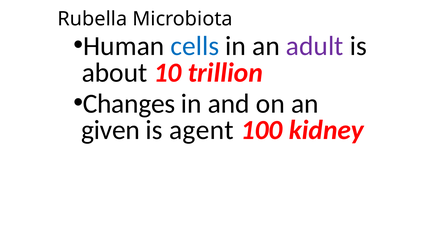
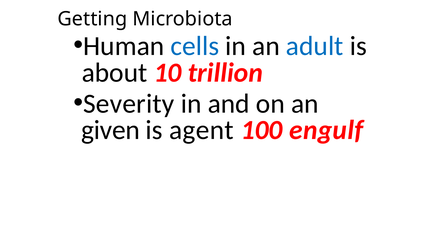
Rubella: Rubella -> Getting (92, 19)
adult colour: purple -> blue (315, 46)
Changes: Changes -> Severity (129, 103)
kidney: kidney -> engulf (326, 130)
